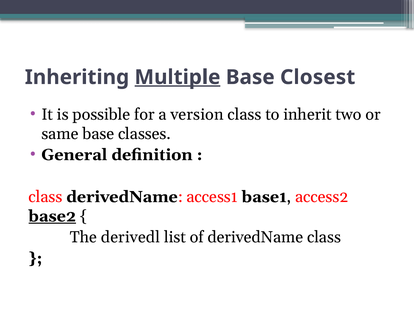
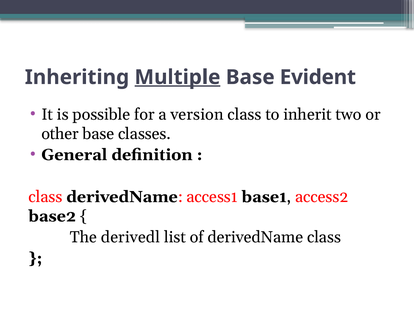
Closest: Closest -> Evident (318, 77)
same: same -> other (60, 134)
base2 underline: present -> none (52, 217)
